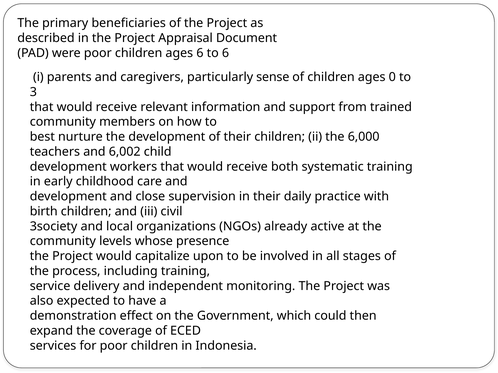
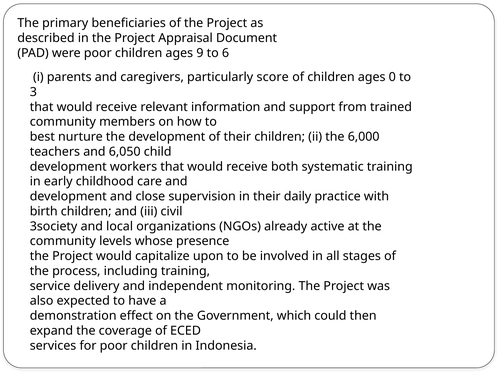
ages 6: 6 -> 9 (200, 53)
sense: sense -> score (273, 77)
6,002: 6,002 -> 6,050 (125, 152)
